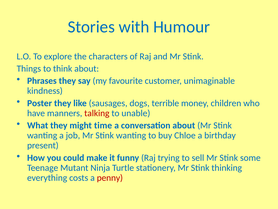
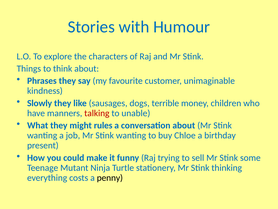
Poster: Poster -> Slowly (40, 103)
time: time -> rules (103, 125)
penny colour: red -> black (110, 177)
